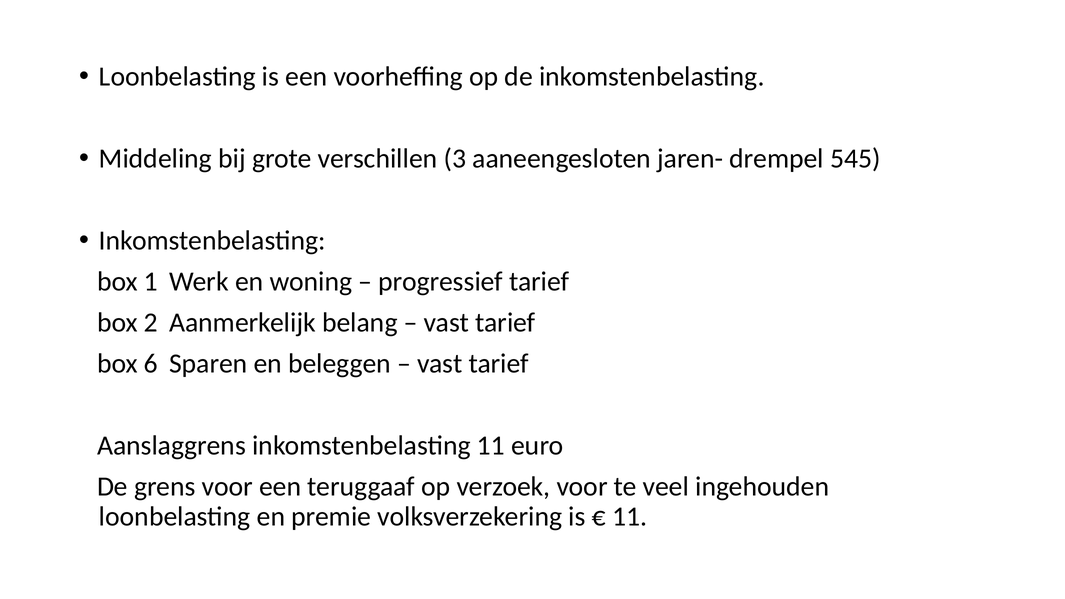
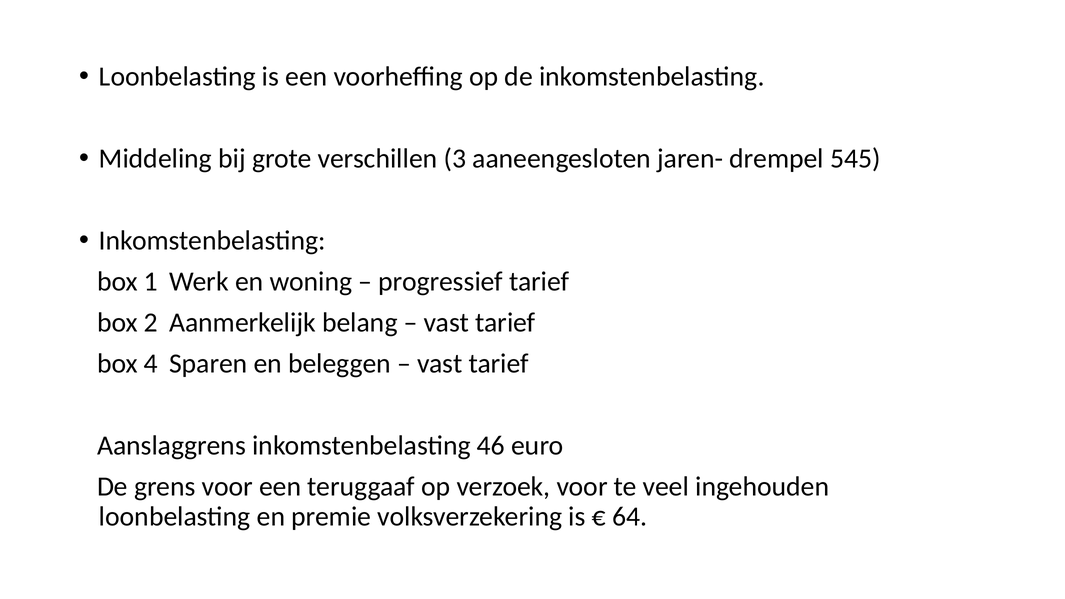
6: 6 -> 4 (151, 364)
inkomstenbelasting 11: 11 -> 46 (491, 446)
11: 11 -> 64 (630, 517)
